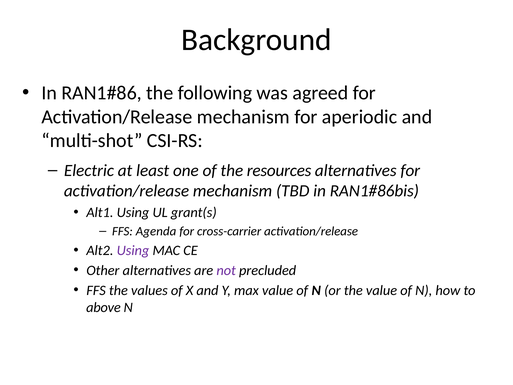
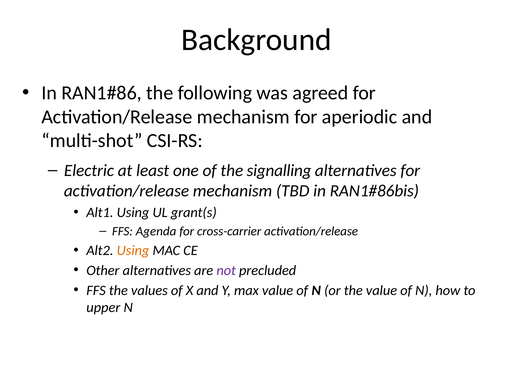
resources: resources -> signalling (279, 170)
Using colour: purple -> orange (133, 250)
above: above -> upper (103, 307)
